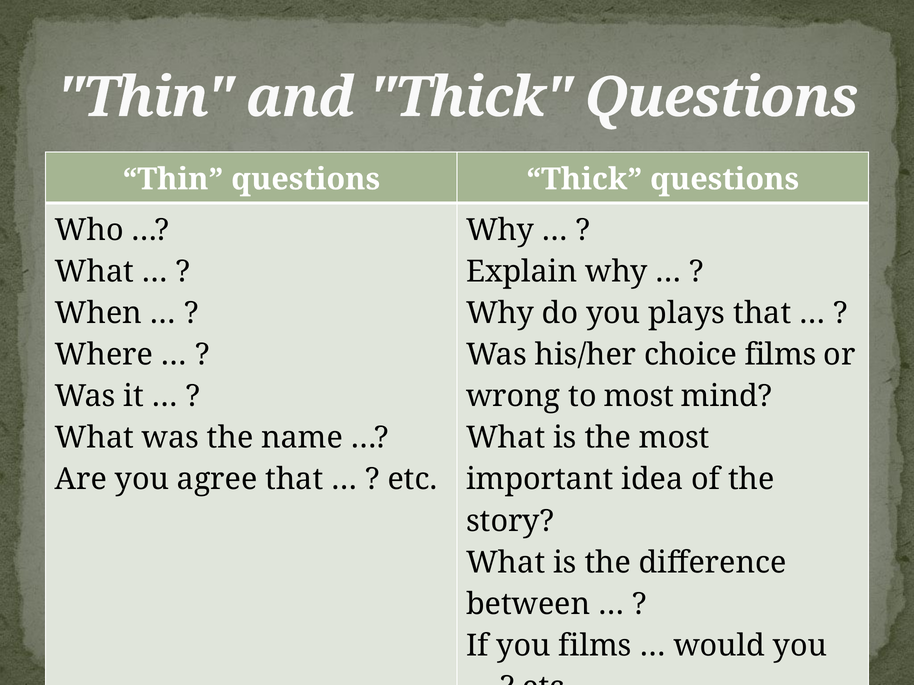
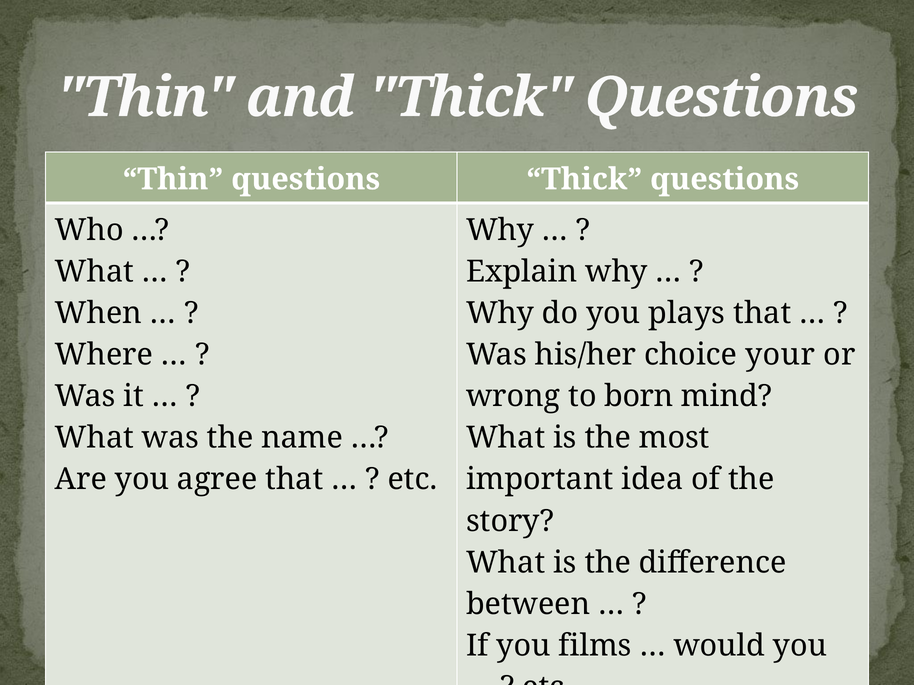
choice films: films -> your (780, 355)
to most: most -> born (639, 397)
